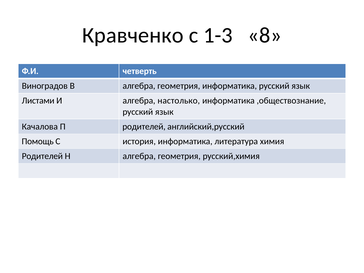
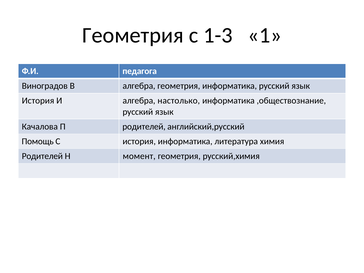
Кравченко: Кравченко -> Геометрия (133, 35)
8: 8 -> 1 (265, 35)
четверть: четверть -> педагога (140, 71)
Листами: Листами -> История (38, 101)
Н алгебра: алгебра -> момент (139, 156)
